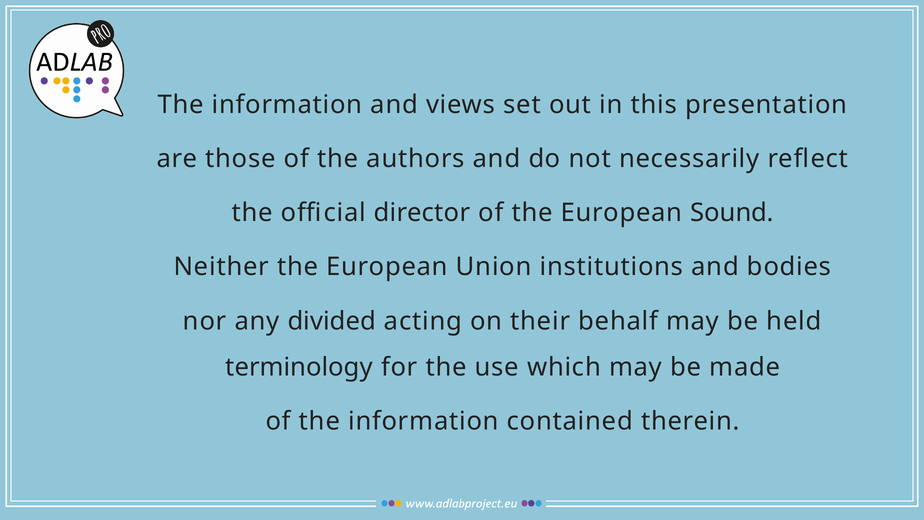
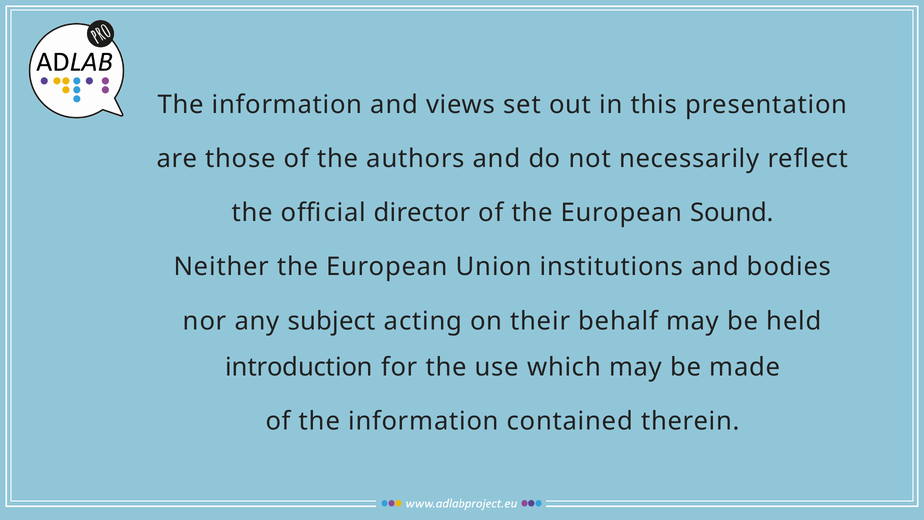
divided: divided -> subject (332, 321)
terminology: terminology -> introduction (299, 367)
